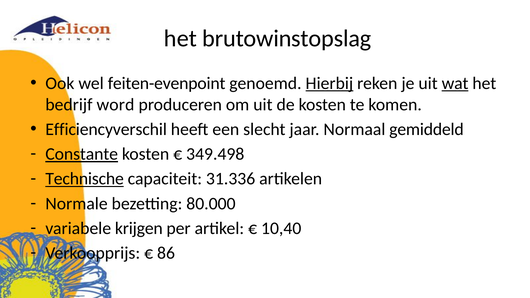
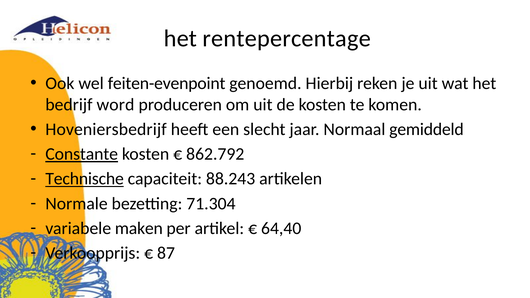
brutowinstopslag: brutowinstopslag -> rentepercentage (287, 38)
Hierbij underline: present -> none (329, 83)
wat underline: present -> none (455, 83)
Efficiencyverschil: Efficiencyverschil -> Hoveniersbedrijf (106, 129)
349.498: 349.498 -> 862.792 (215, 154)
31.336: 31.336 -> 88.243 (231, 179)
80.000: 80.000 -> 71.304 (211, 204)
krijgen: krijgen -> maken (139, 228)
10,40: 10,40 -> 64,40 (281, 228)
86: 86 -> 87 (166, 253)
